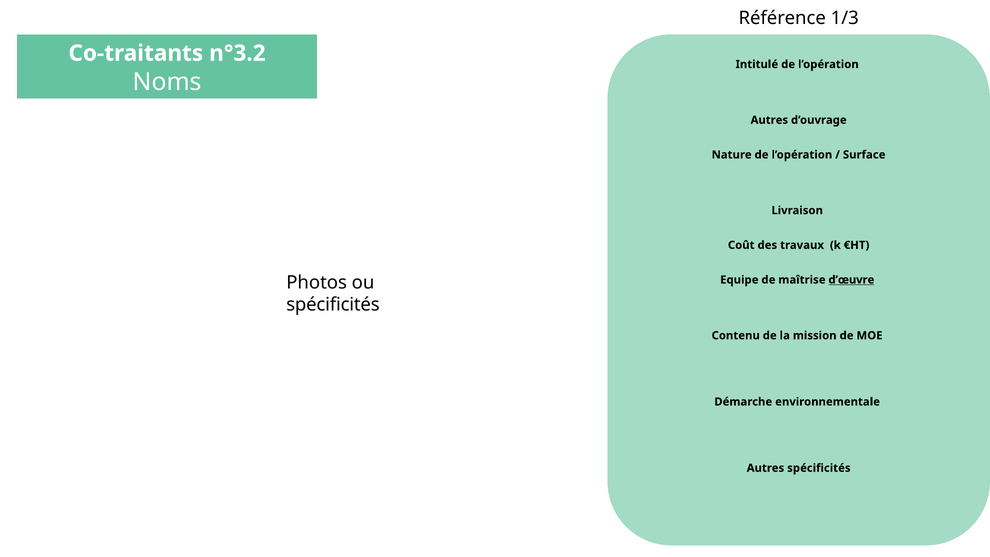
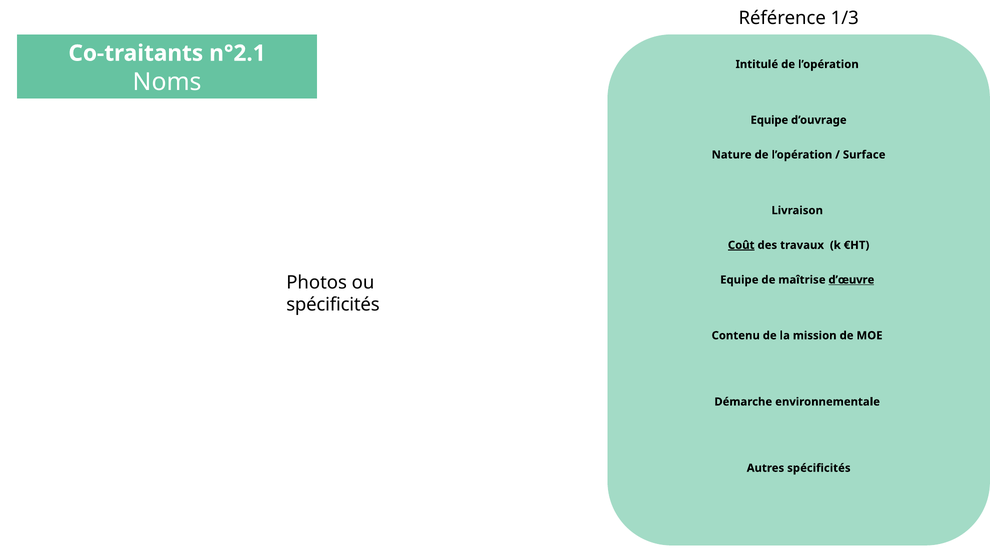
n°3.2: n°3.2 -> n°2.1 (237, 53)
Autres: Autres -> Equipe (769, 120)
Coût underline: none -> present (741, 245)
